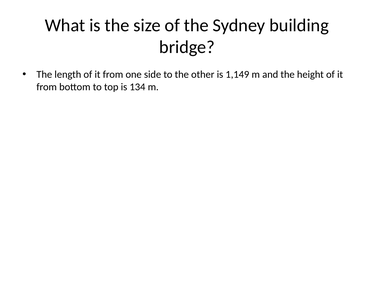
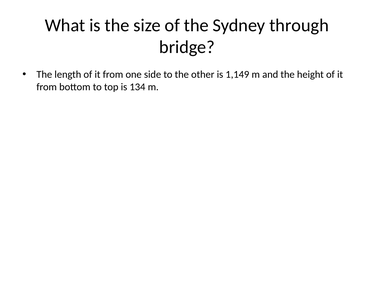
building: building -> through (299, 25)
